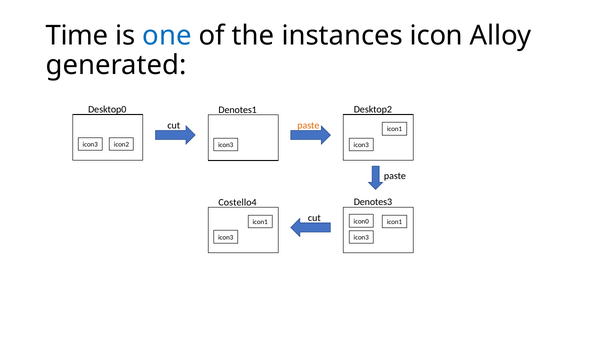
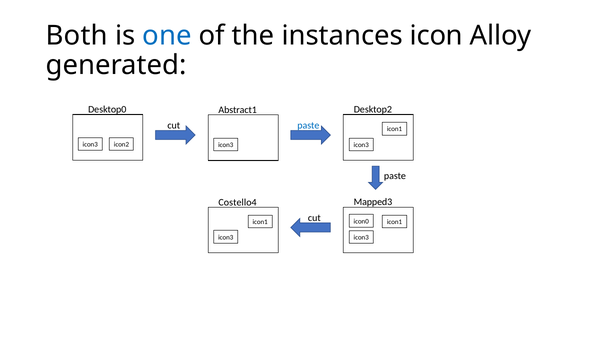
Time: Time -> Both (77, 36)
Denotes1: Denotes1 -> Abstract1 (238, 110)
paste colour: orange -> blue (308, 126)
Denotes3: Denotes3 -> Mapped3 (373, 202)
